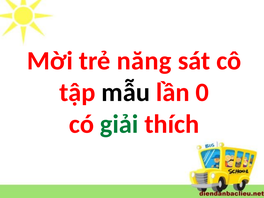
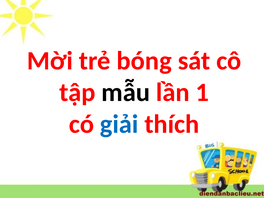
năng: năng -> bóng (144, 61)
0: 0 -> 1 (202, 92)
giải colour: green -> blue (119, 124)
